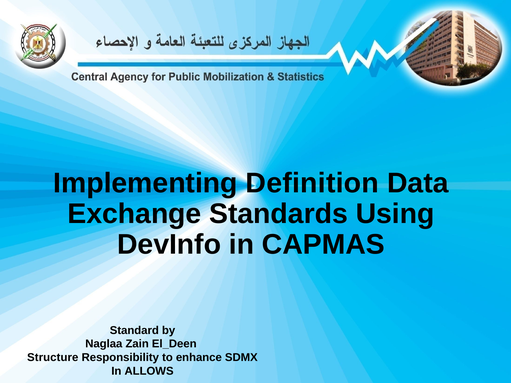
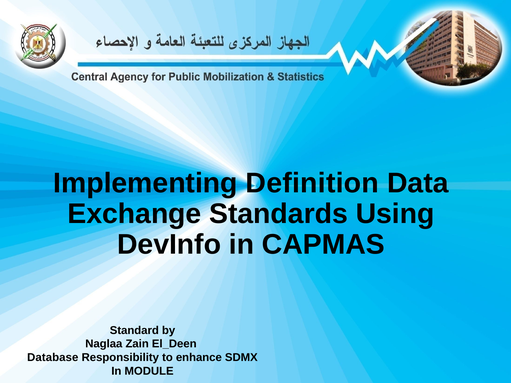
Structure: Structure -> Database (53, 358)
ALLOWS: ALLOWS -> MODULE (149, 371)
